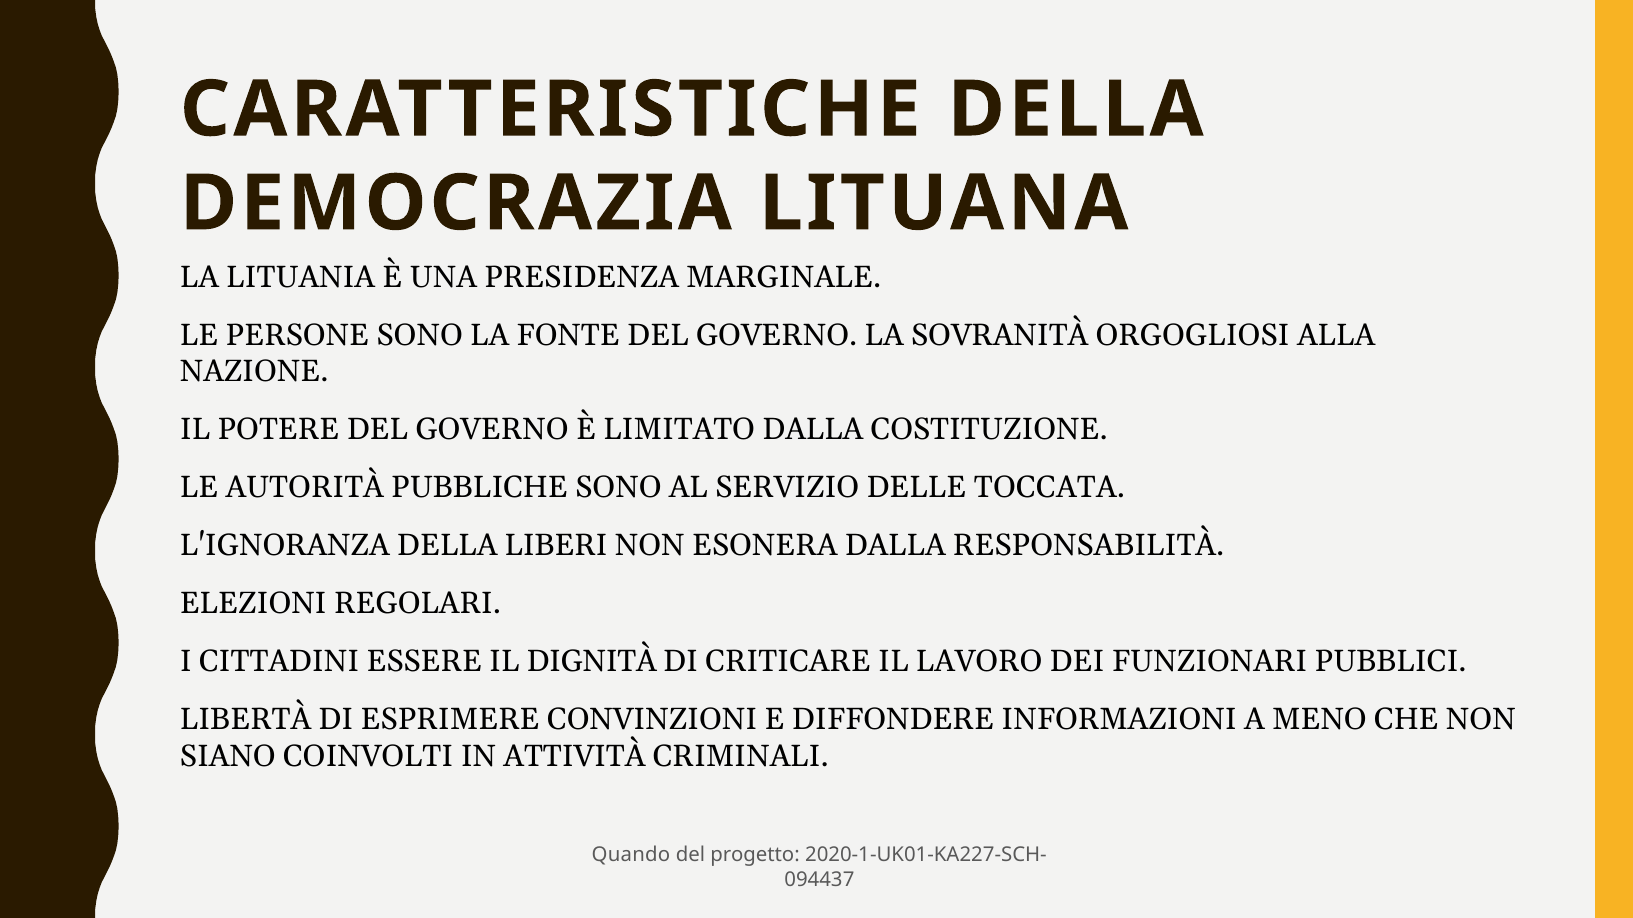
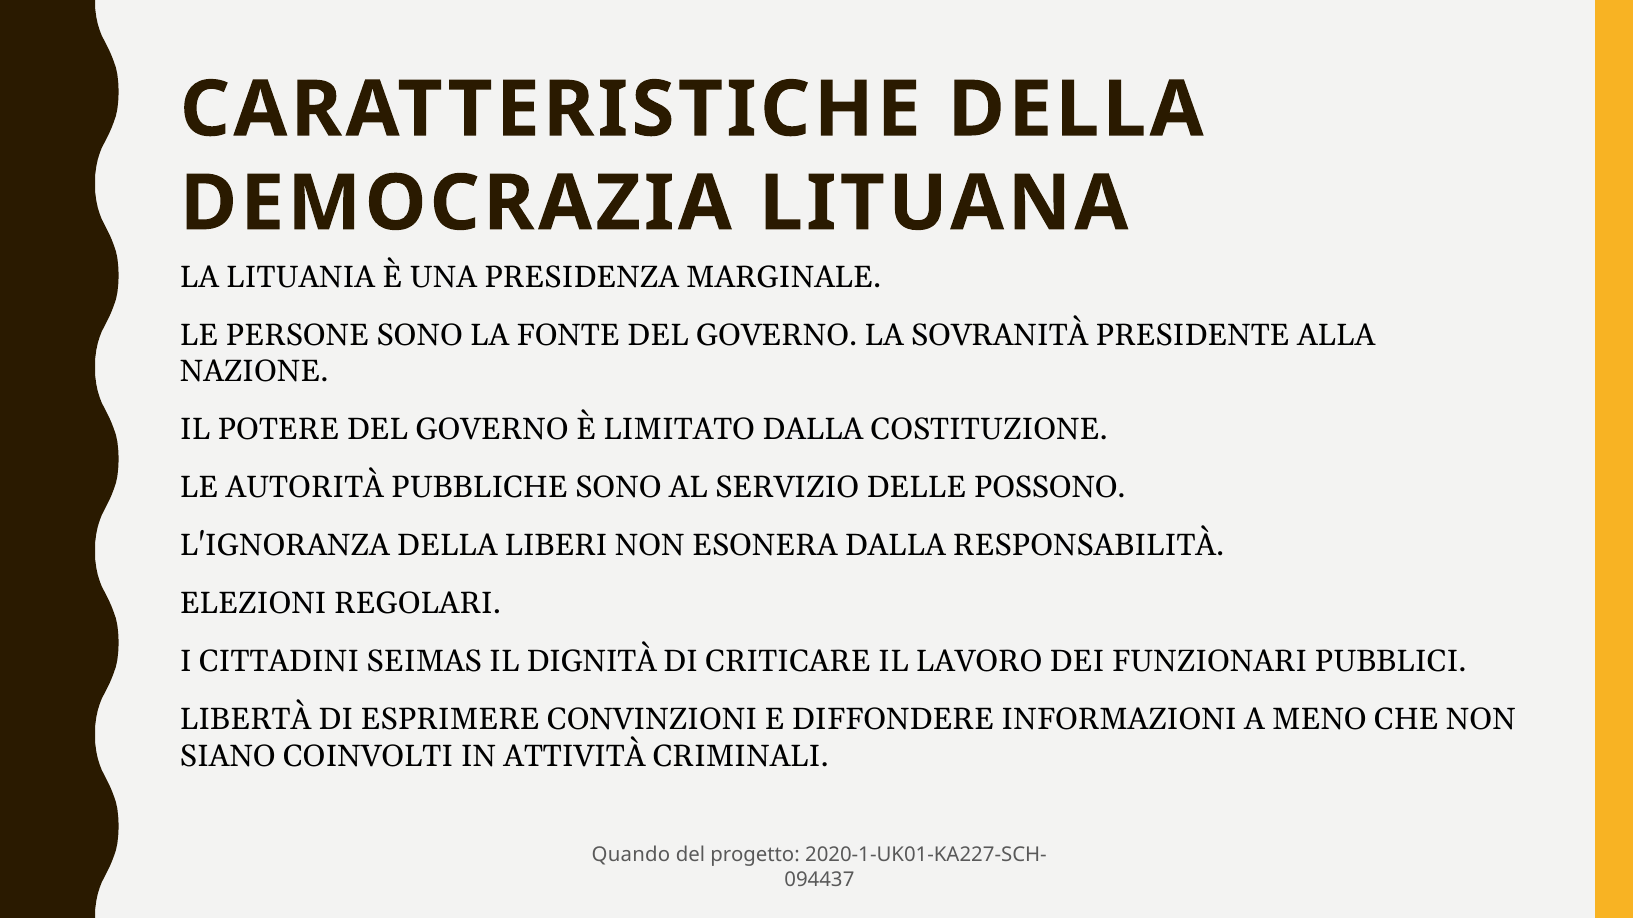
ORGOGLIOSI: ORGOGLIOSI -> PRESIDENTE (1193, 335)
TOCCATA: TOCCATA -> POSSONO (1050, 488)
ESSERE: ESSERE -> SEIMAS (424, 662)
